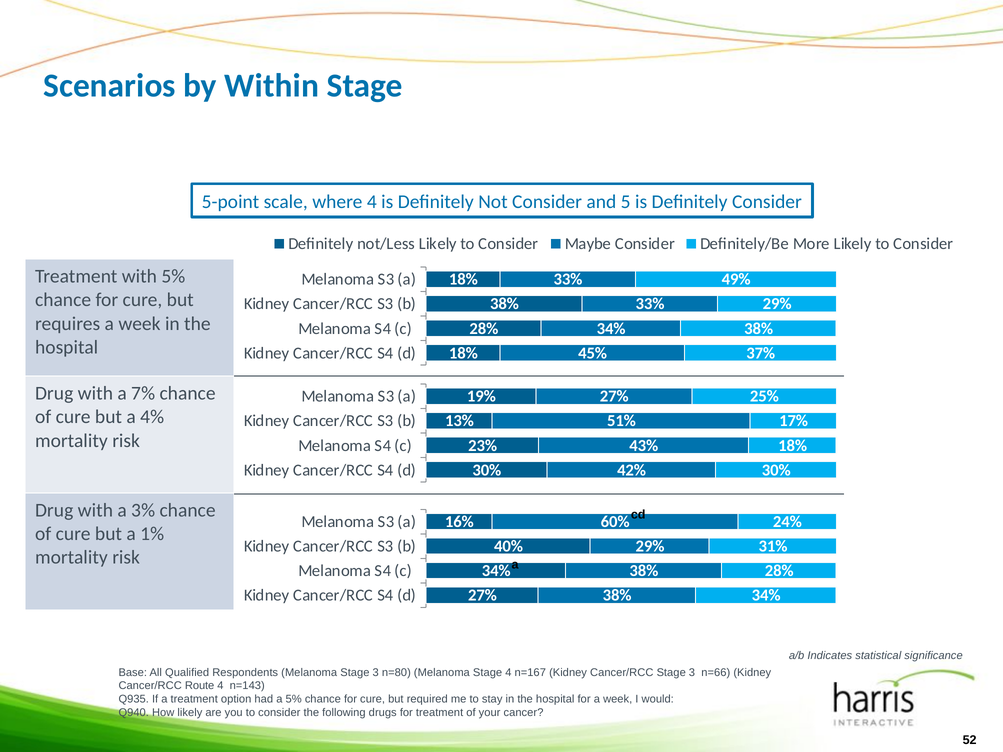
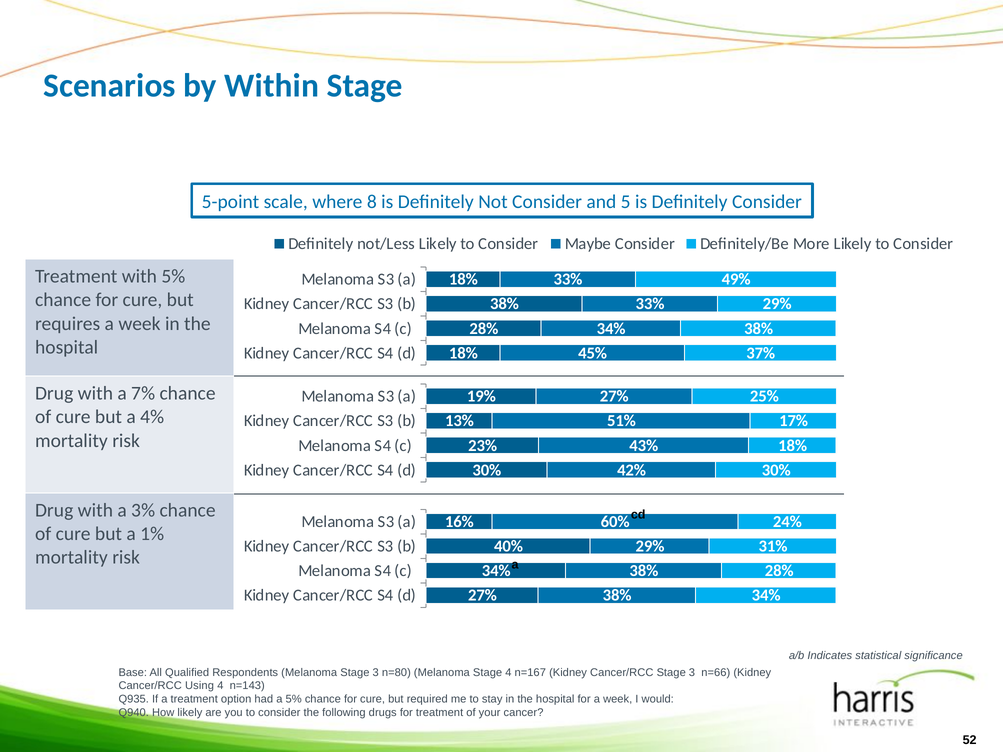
where 4: 4 -> 8 (372, 202)
Route: Route -> Using (200, 686)
